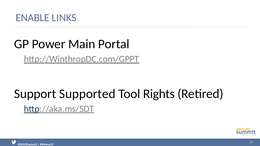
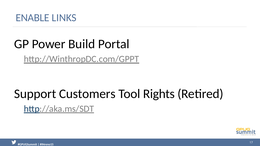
Main: Main -> Build (82, 44)
Supported: Supported -> Customers (87, 94)
